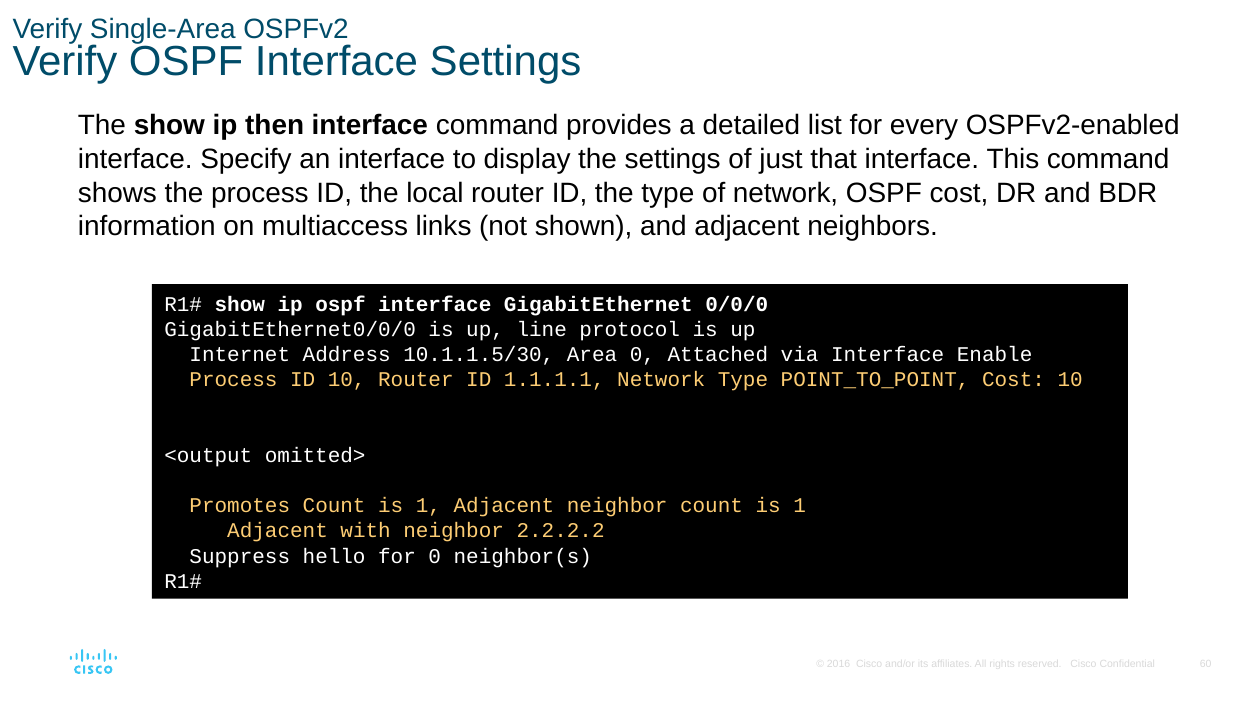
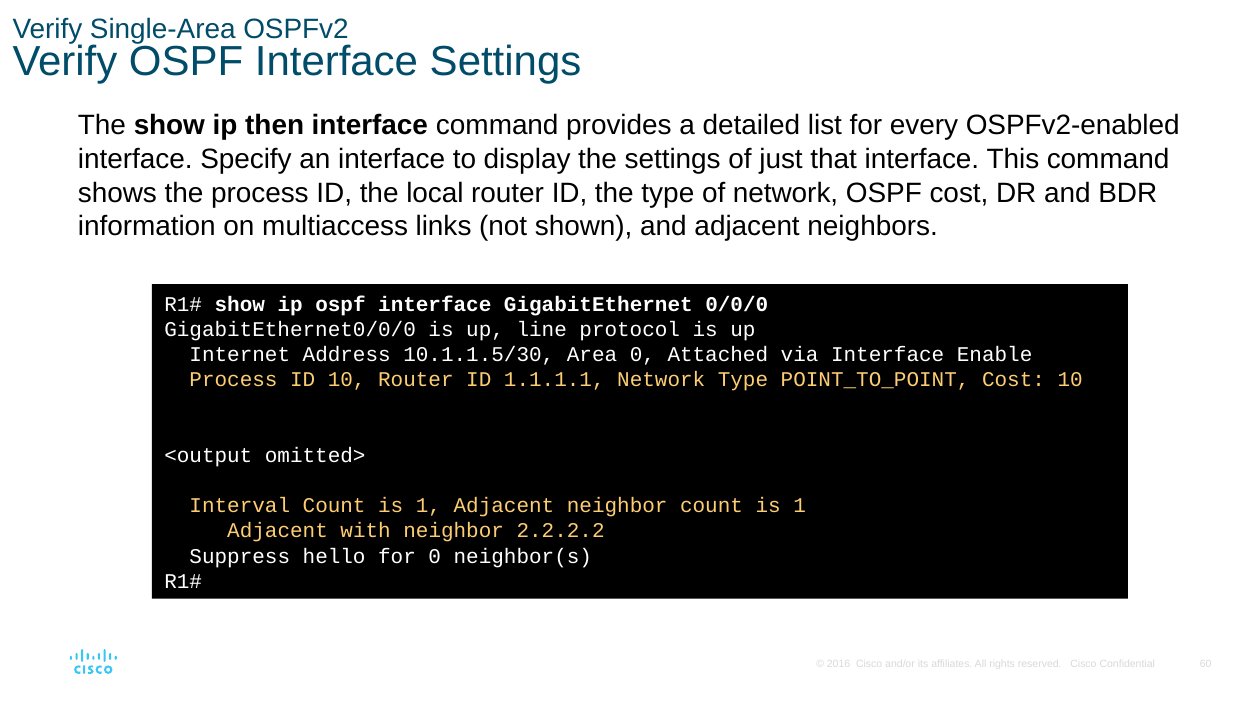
Promotes: Promotes -> Interval (240, 506)
